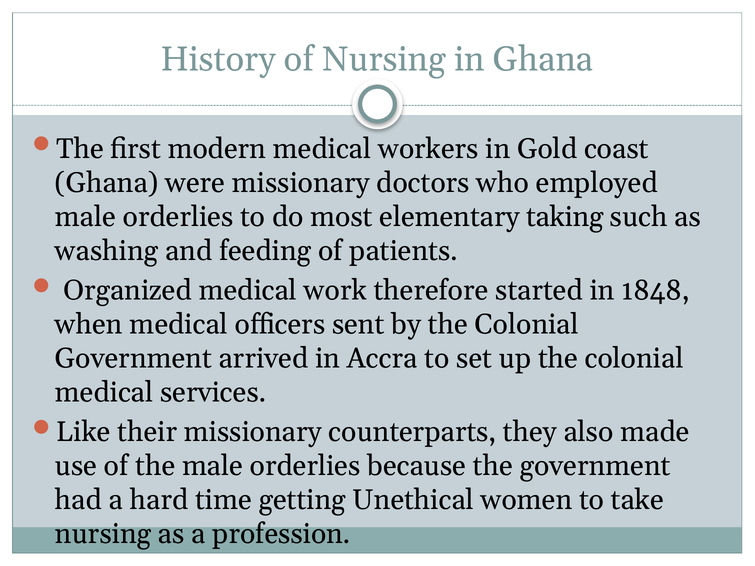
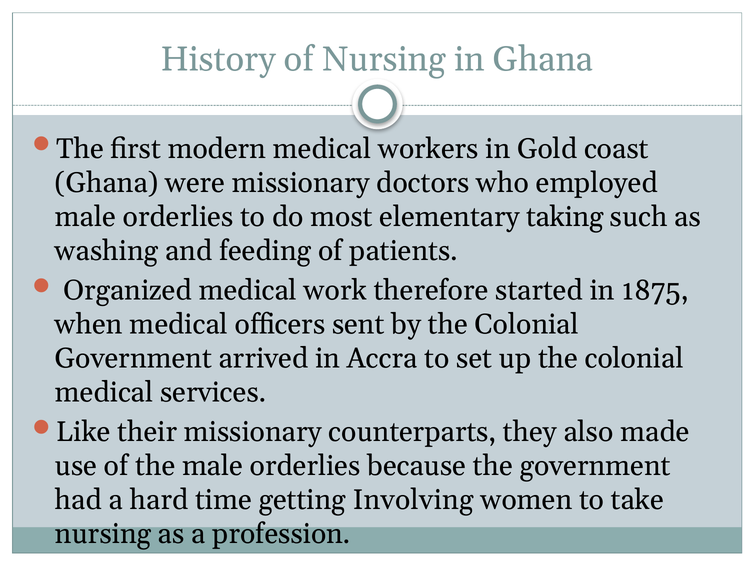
1848: 1848 -> 1875 (655, 290)
Unethical: Unethical -> Involving (413, 500)
